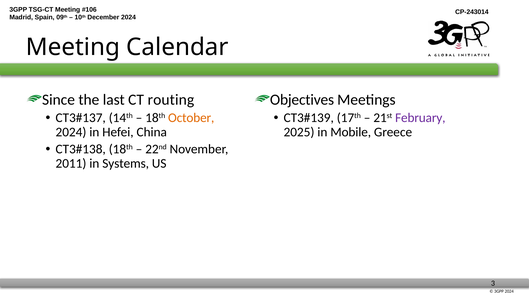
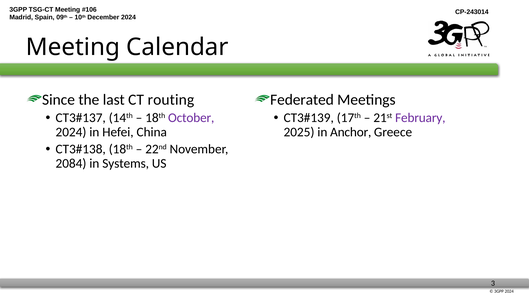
Objectives: Objectives -> Federated (302, 99)
October colour: orange -> purple (191, 118)
Mobile: Mobile -> Anchor (351, 132)
2011: 2011 -> 2084 (71, 163)
